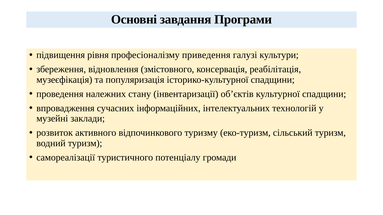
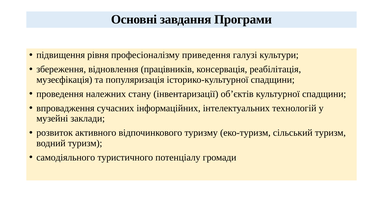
змістовного: змістовного -> працівників (167, 69)
самореалізації: самореалізації -> самодіяльного (66, 158)
